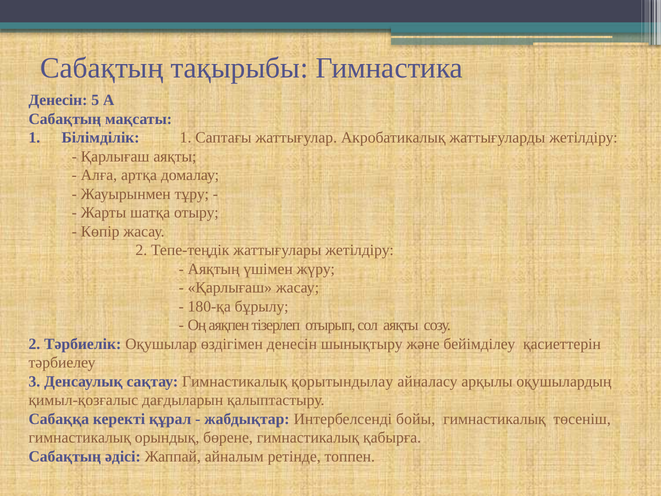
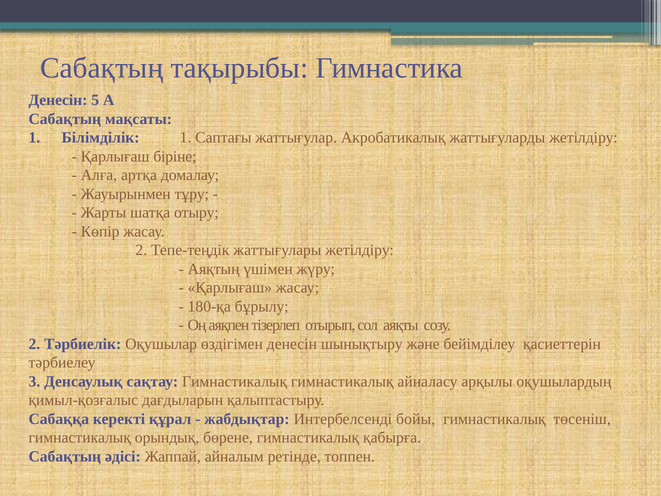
Қарлығаш аяқты: аяқты -> біріне (175, 156)
Гимнастикалық қорытындылау: қорытындылау -> гимнастикалық (342, 381)
